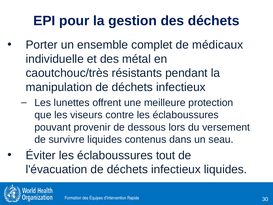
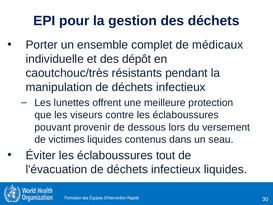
métal: métal -> dépôt (137, 59)
survivre: survivre -> victimes (67, 139)
